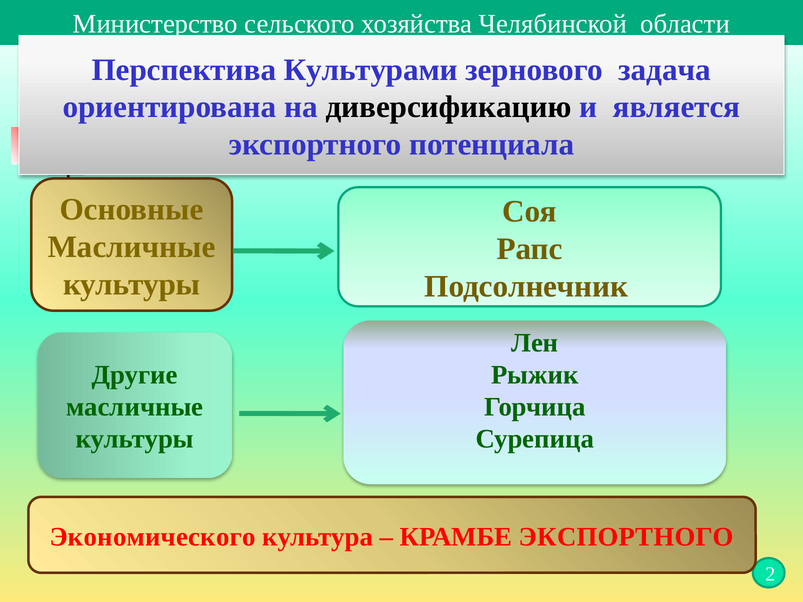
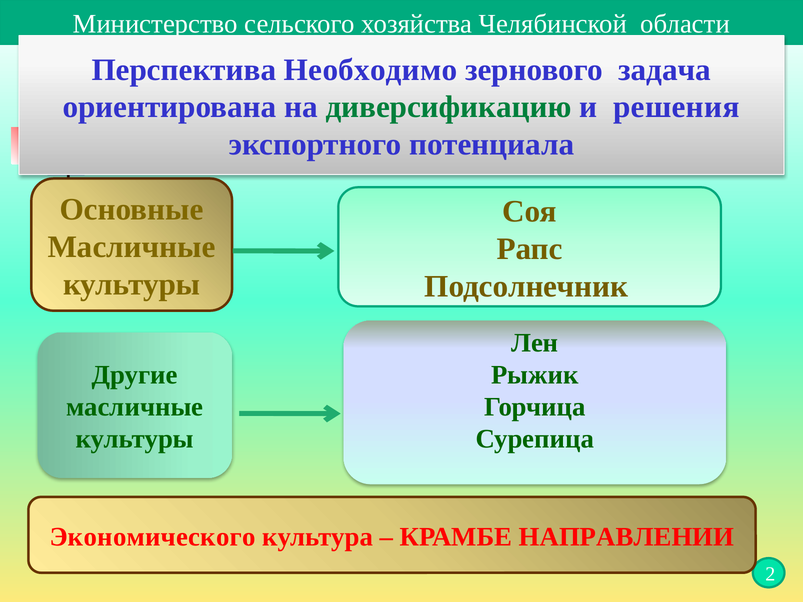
Культурами: Культурами -> Необходимо (371, 70)
диверсификацию colour: black -> green (449, 107)
является: является -> решения (676, 107)
КРАМБЕ ЭКСПОРТНОГО: ЭКСПОРТНОГО -> НАПРАВЛЕНИИ (626, 537)
